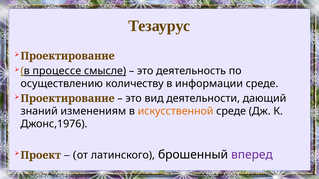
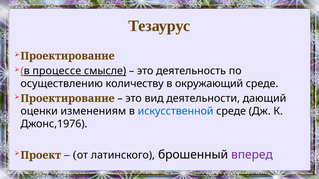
информации: информации -> окружающий (209, 84)
знаний: знаний -> оценки (39, 111)
искусственной colour: orange -> blue (176, 111)
